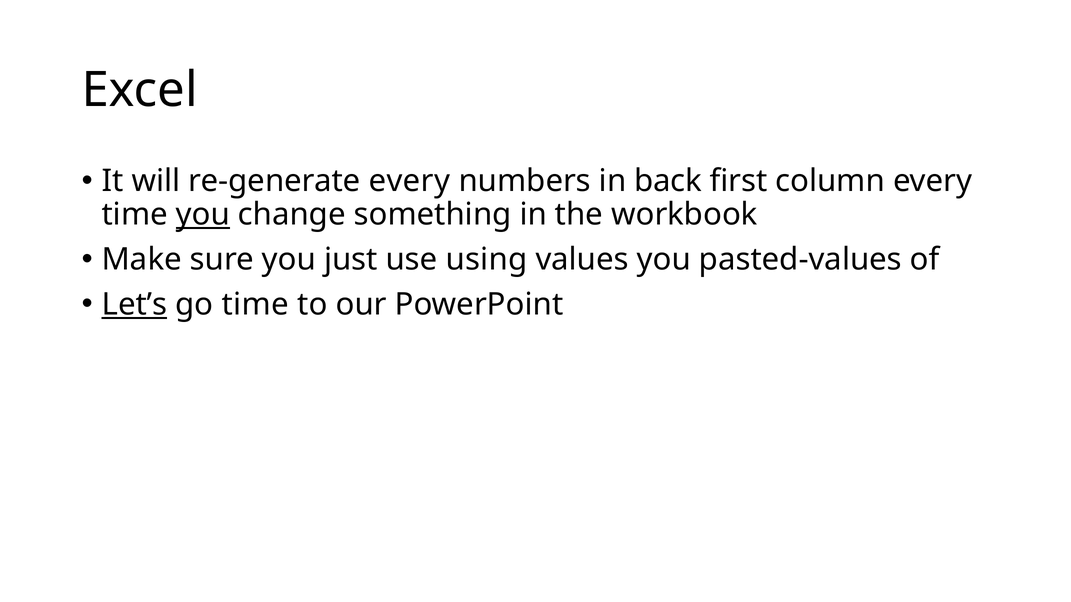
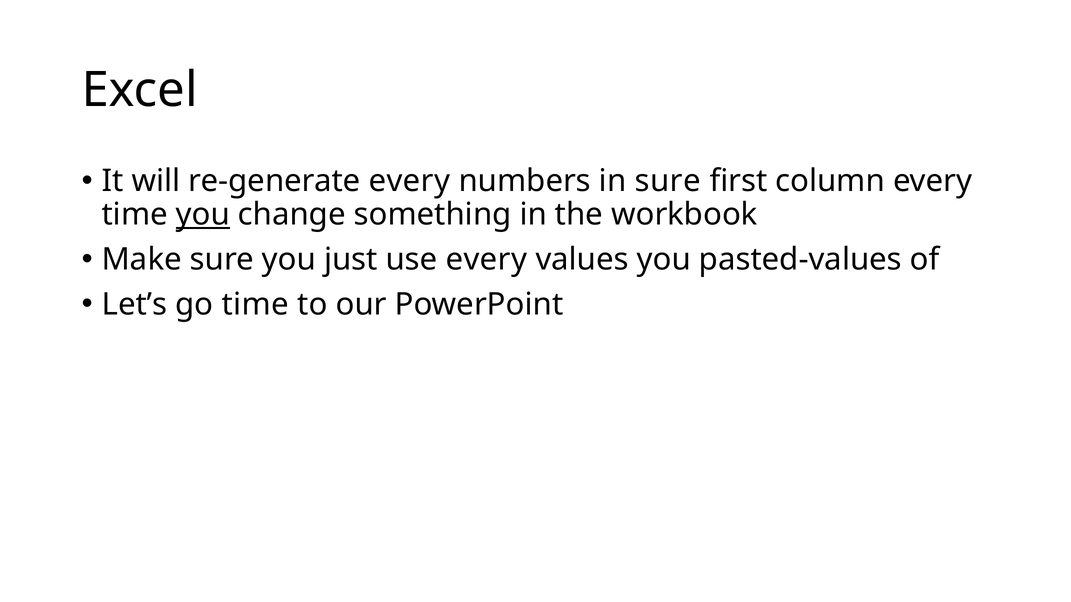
in back: back -> sure (668, 181)
use using: using -> every (486, 260)
Let’s underline: present -> none (134, 305)
